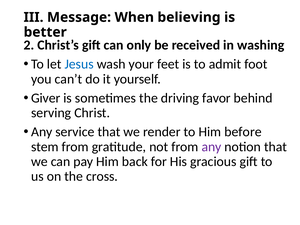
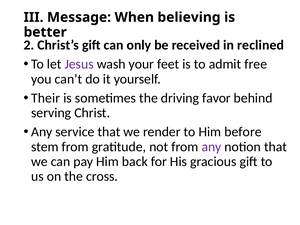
washing: washing -> reclined (261, 45)
Jesus colour: blue -> purple (79, 64)
foot: foot -> free (256, 64)
Giver: Giver -> Their (46, 98)
